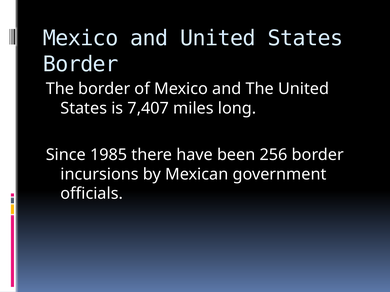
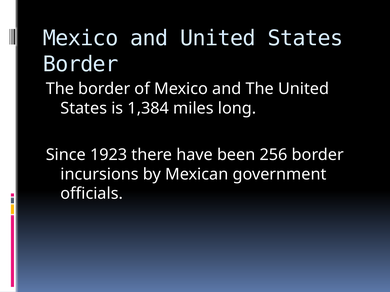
7,407: 7,407 -> 1,384 (148, 108)
1985: 1985 -> 1923 (109, 155)
